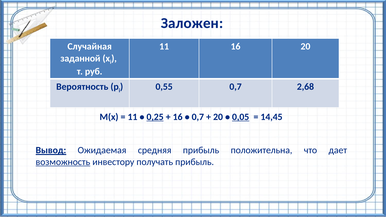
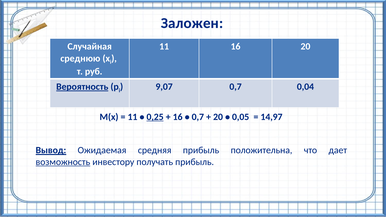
заданной: заданной -> среднюю (80, 58)
Вероятность underline: none -> present (82, 87)
0,55: 0,55 -> 9,07 (164, 87)
2,68: 2,68 -> 0,04 (305, 87)
0,05 underline: present -> none (241, 117)
14,45: 14,45 -> 14,97 (272, 117)
